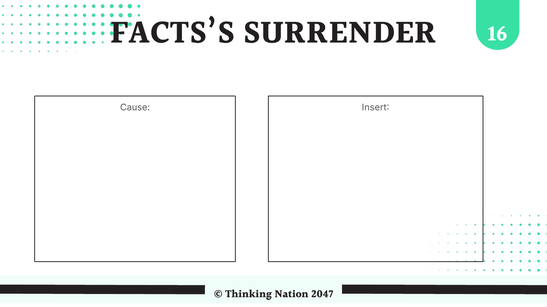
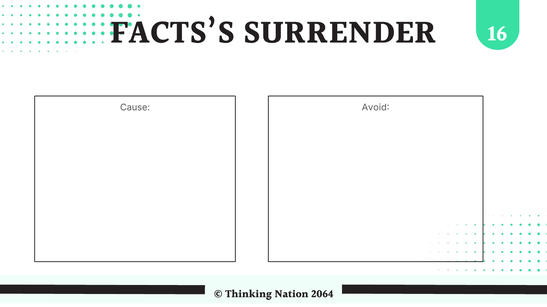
Insert: Insert -> Avoid (376, 108)
2047: 2047 -> 2064 (322, 295)
